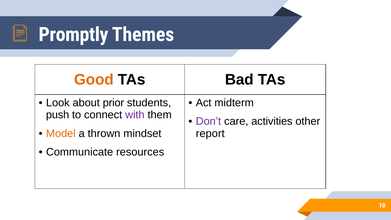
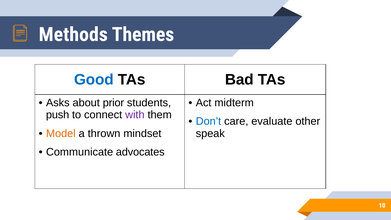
Promptly: Promptly -> Methods (73, 35)
Good colour: orange -> blue (94, 80)
Look: Look -> Asks (58, 103)
Don’t colour: purple -> blue (208, 121)
activities: activities -> evaluate (272, 121)
report: report -> speak (210, 133)
resources: resources -> advocates (140, 152)
